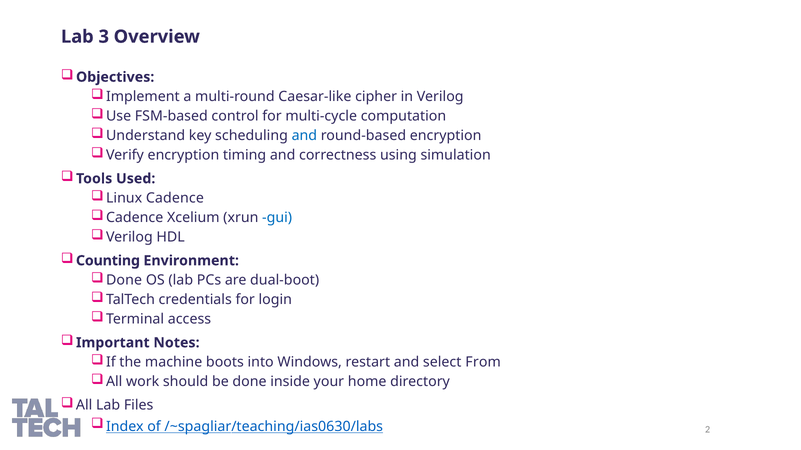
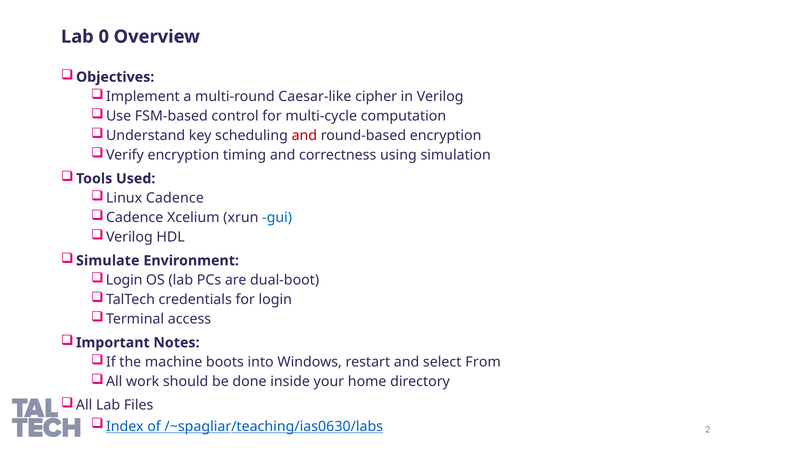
3: 3 -> 0 (104, 37)
and colour: blue -> red (304, 136)
Counting: Counting -> Simulate (108, 261)
Done: Done -> Login (124, 280)
